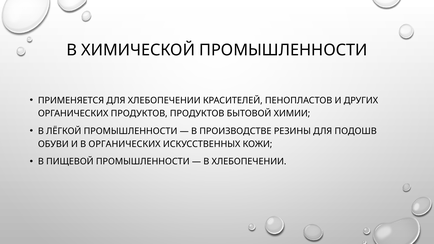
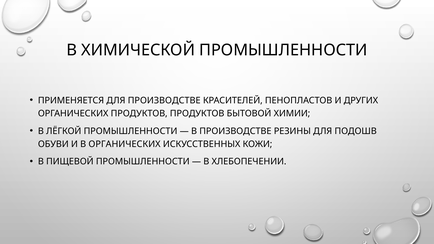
ДЛЯ ХЛЕБОПЕЧЕНИИ: ХЛЕБОПЕЧЕНИИ -> ПРОИЗВОДСТВЕ (164, 101)
